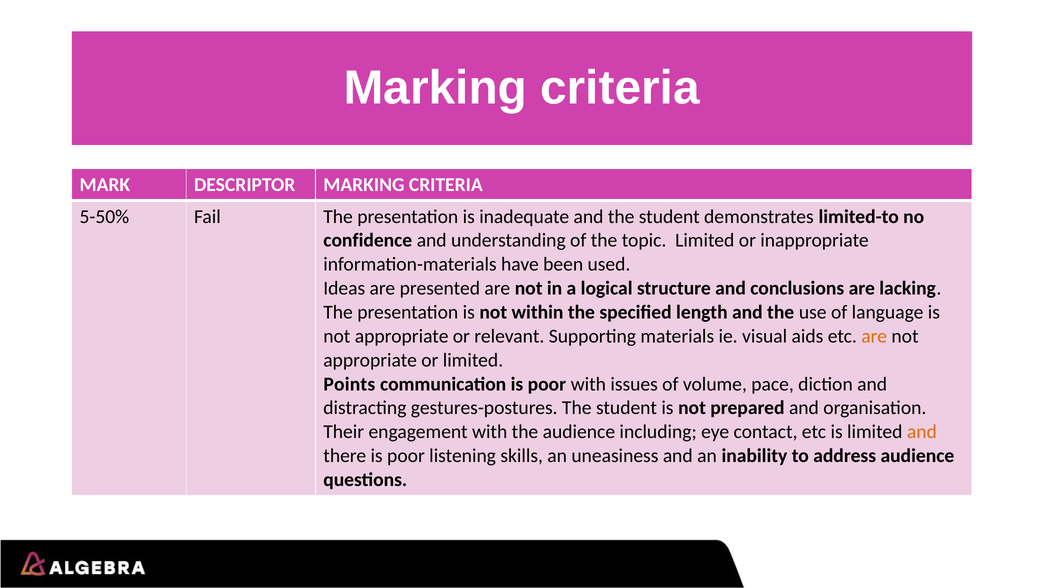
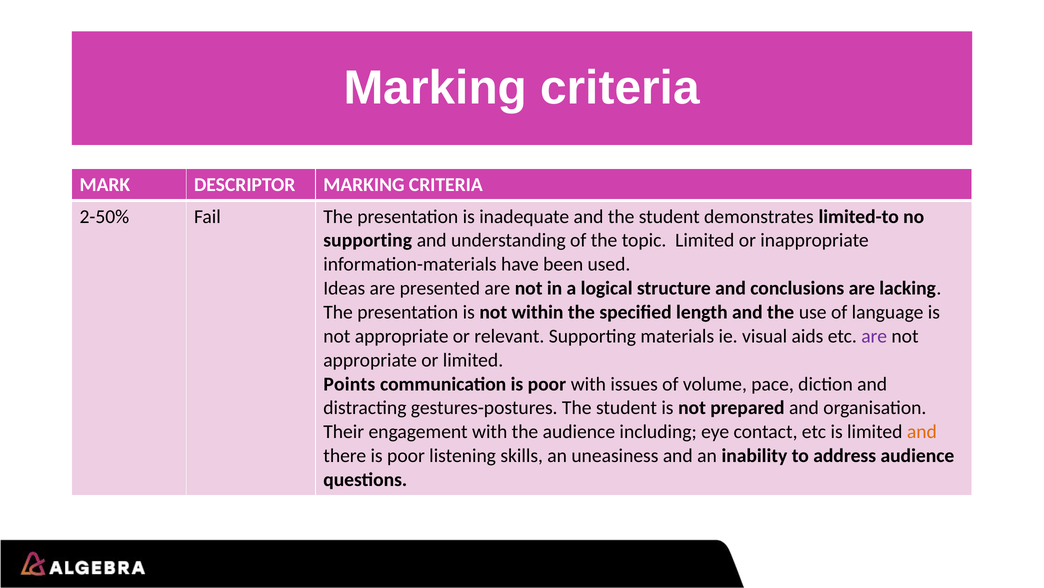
5-50%: 5-50% -> 2-50% (104, 216)
confidence: confidence -> supporting (368, 240)
are colour: orange -> purple (874, 336)
